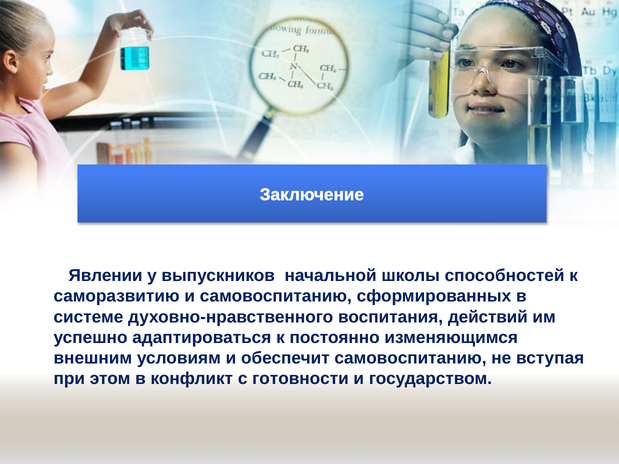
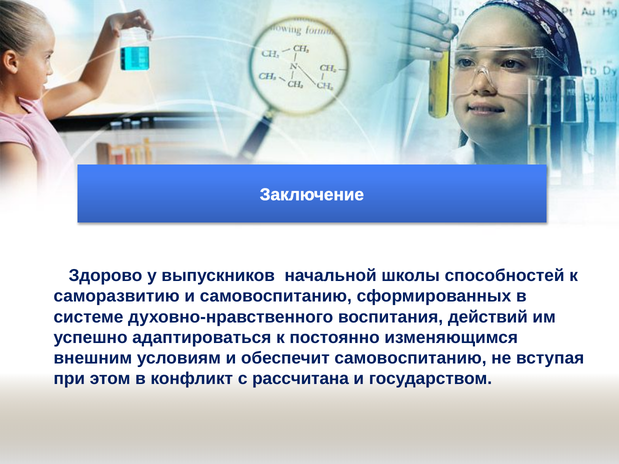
Явлении: Явлении -> Здорово (106, 276)
готовности: готовности -> рассчитана (301, 379)
